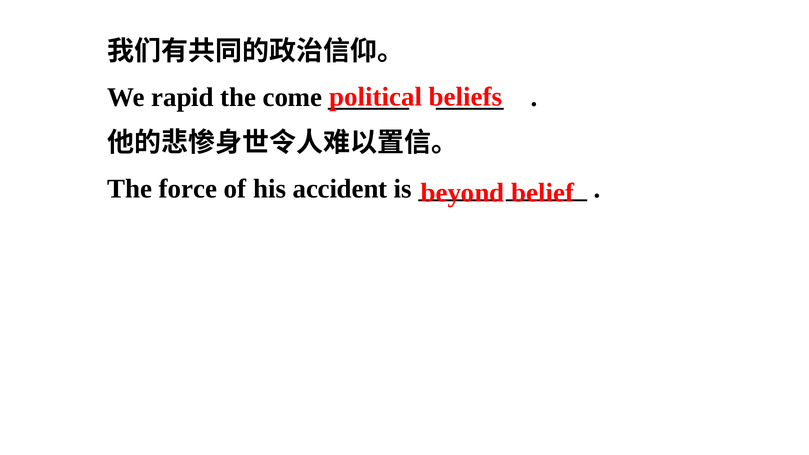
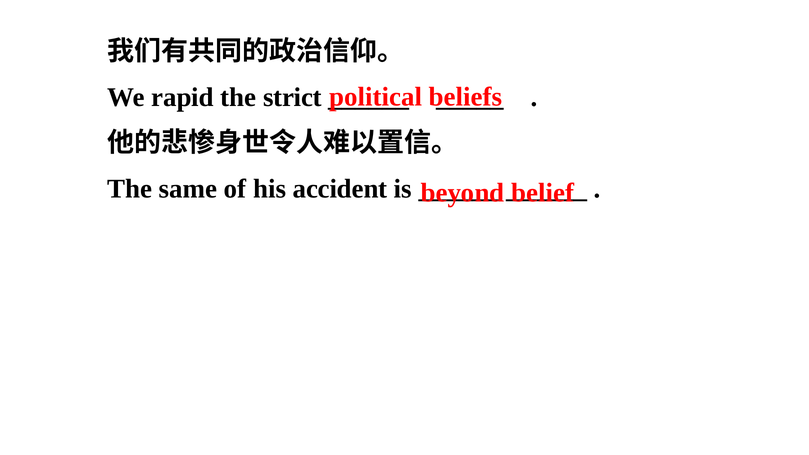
come: come -> strict (292, 97)
force: force -> same (188, 189)
